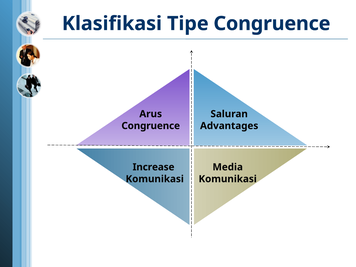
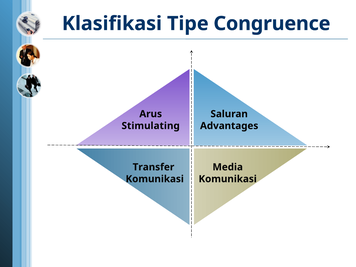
Congruence: Congruence -> Stimulating (151, 126)
Increase: Increase -> Transfer (153, 167)
